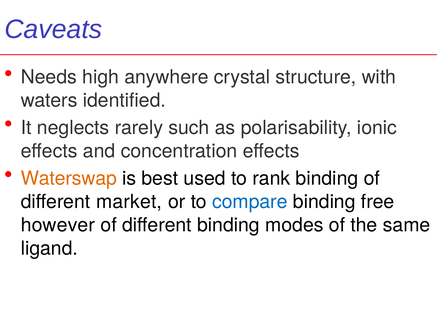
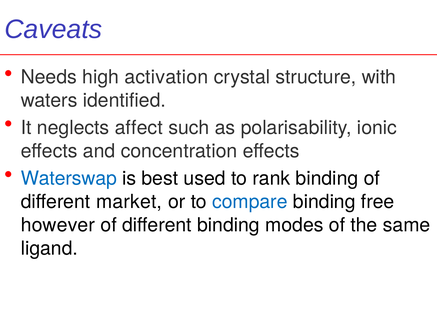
anywhere: anywhere -> activation (166, 77)
rarely: rarely -> affect (139, 128)
Waterswap colour: orange -> blue (69, 178)
